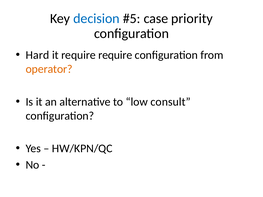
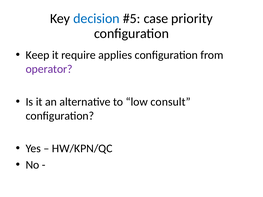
Hard: Hard -> Keep (38, 55)
require require: require -> applies (115, 55)
operator colour: orange -> purple (49, 69)
